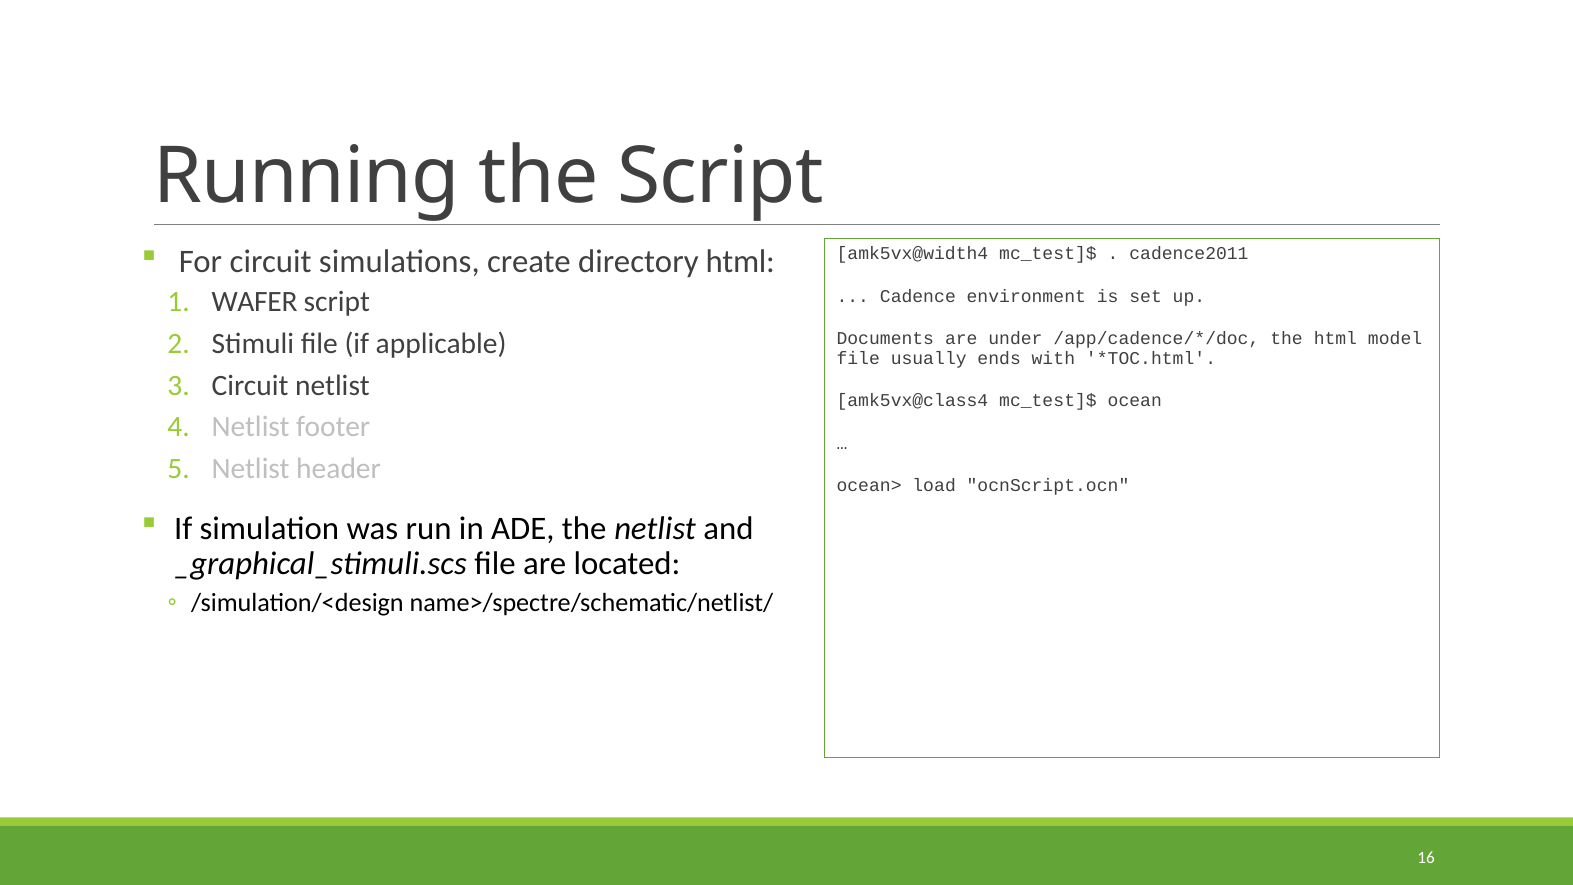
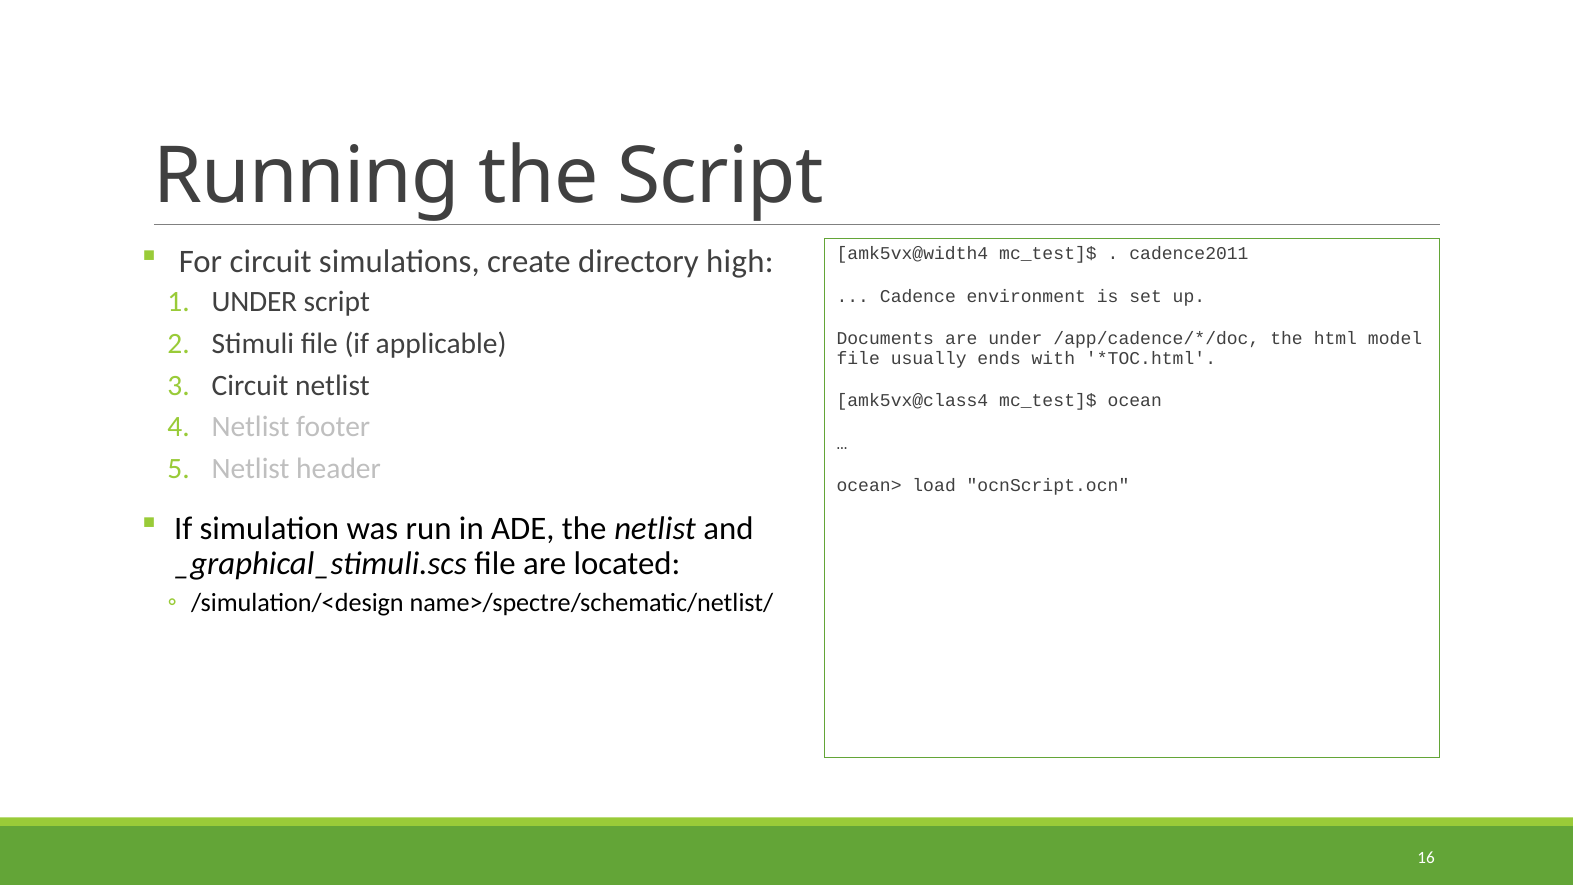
directory html: html -> high (740, 262)
WAFER: WAFER -> UNDER (254, 302)
